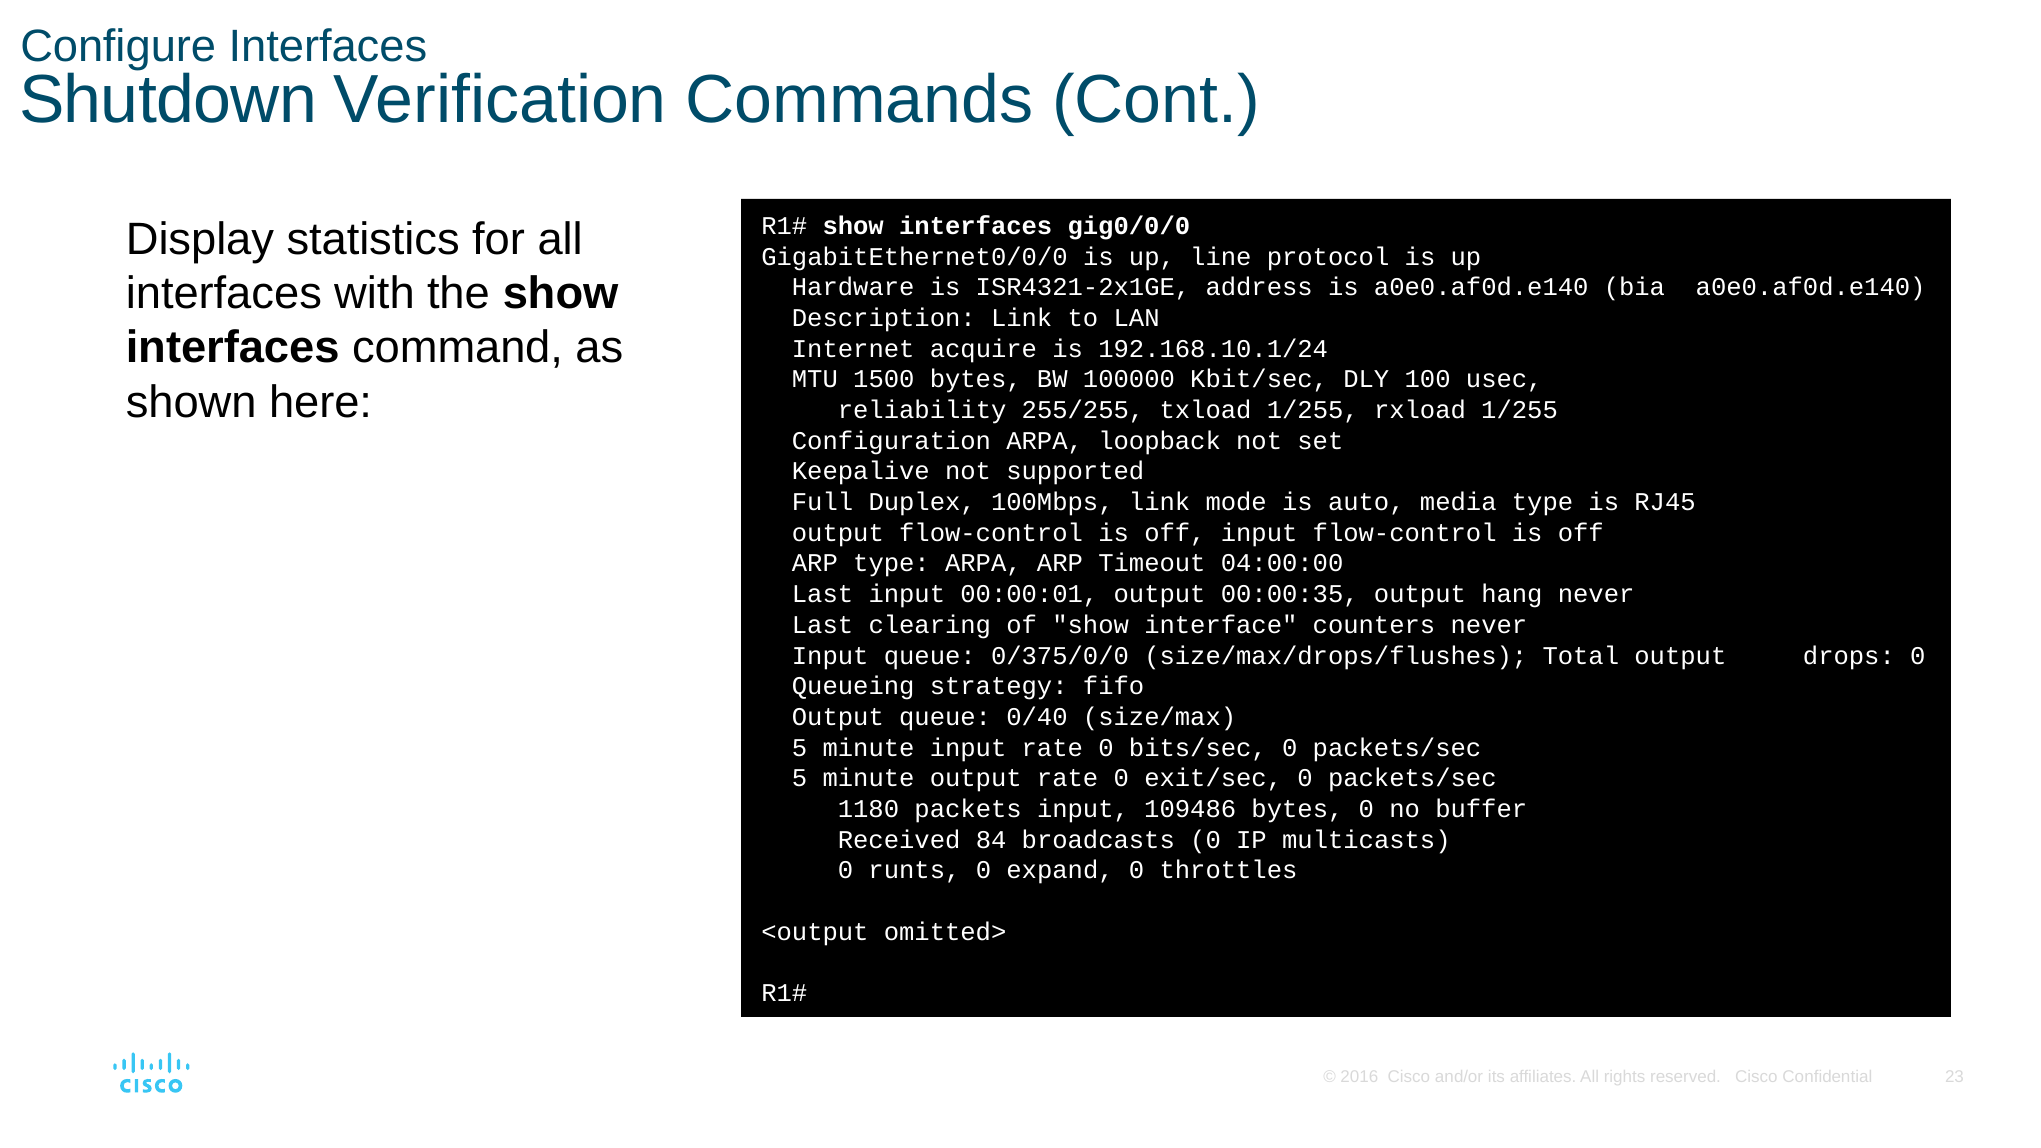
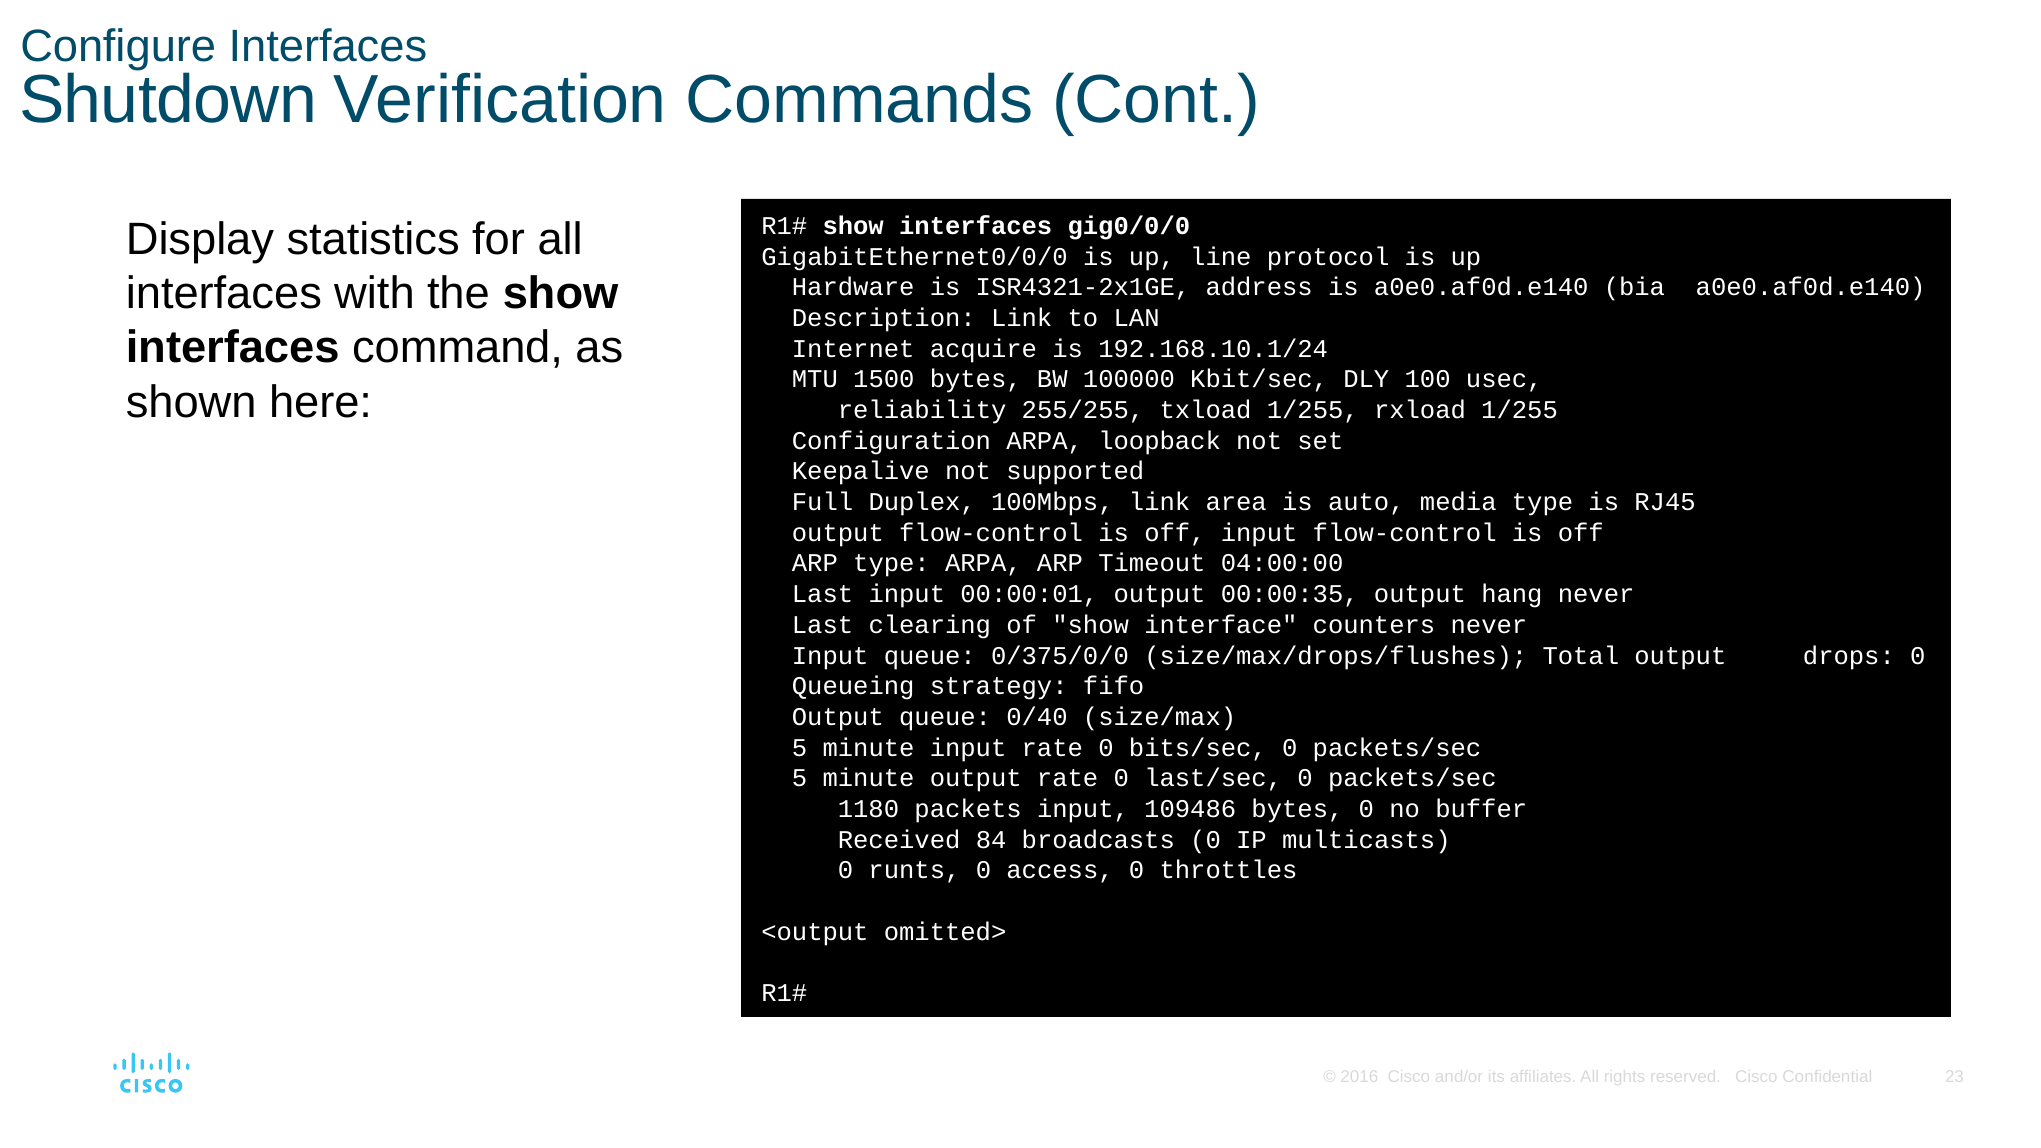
mode: mode -> area (1236, 502)
exit/sec: exit/sec -> last/sec (1213, 778)
expand: expand -> access (1060, 871)
